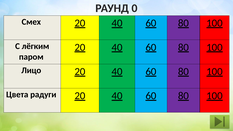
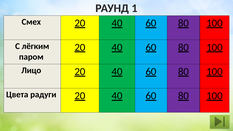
0: 0 -> 1 (135, 8)
